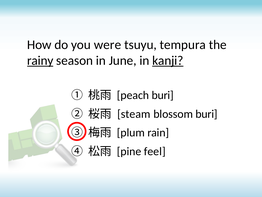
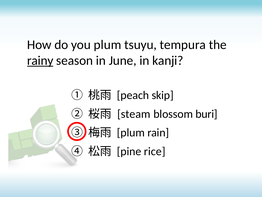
you were: were -> plum (107, 45)
kanji underline: present -> none (168, 60)
peach buri: buri -> skip (163, 95)
feel: feel -> rice (155, 151)
